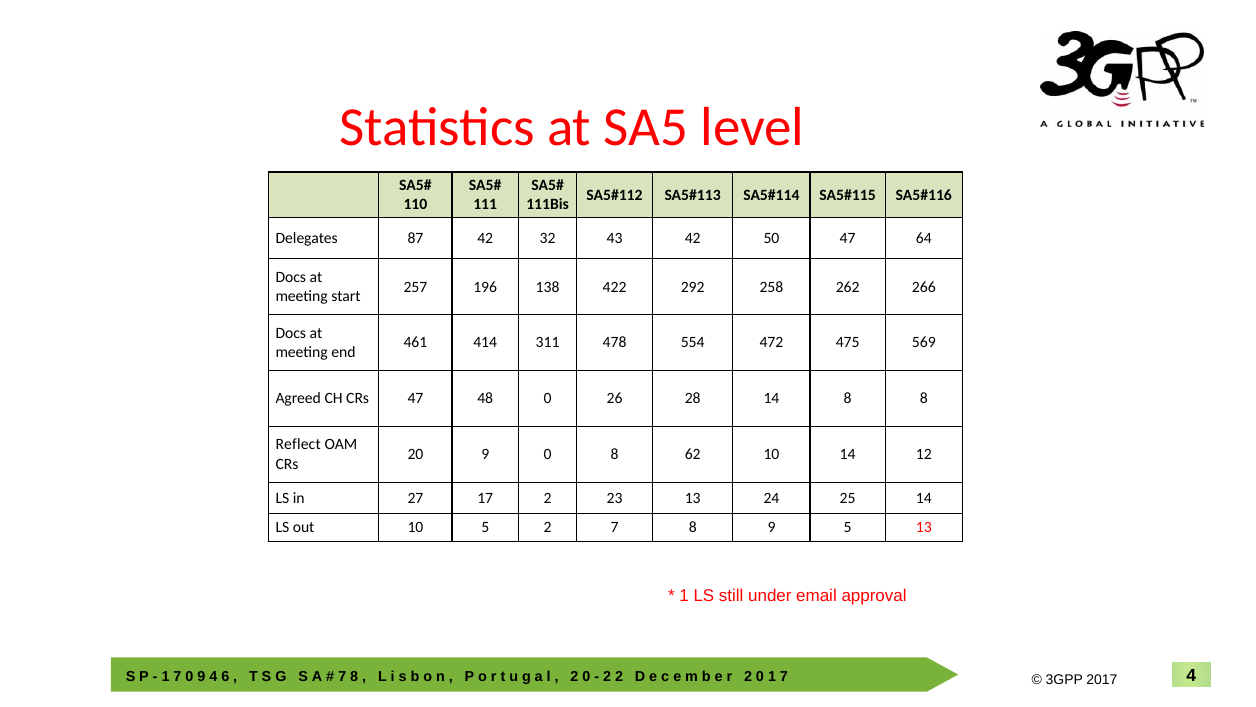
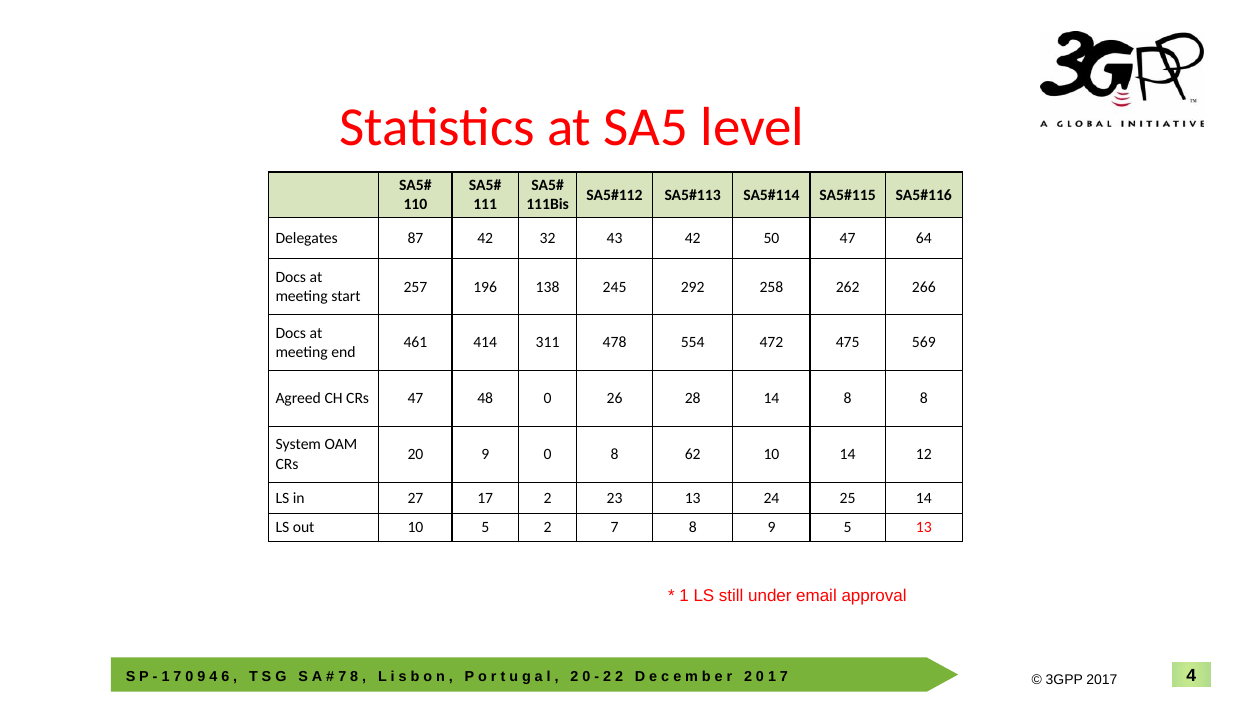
422: 422 -> 245 (615, 287)
Reflect: Reflect -> System (298, 444)
